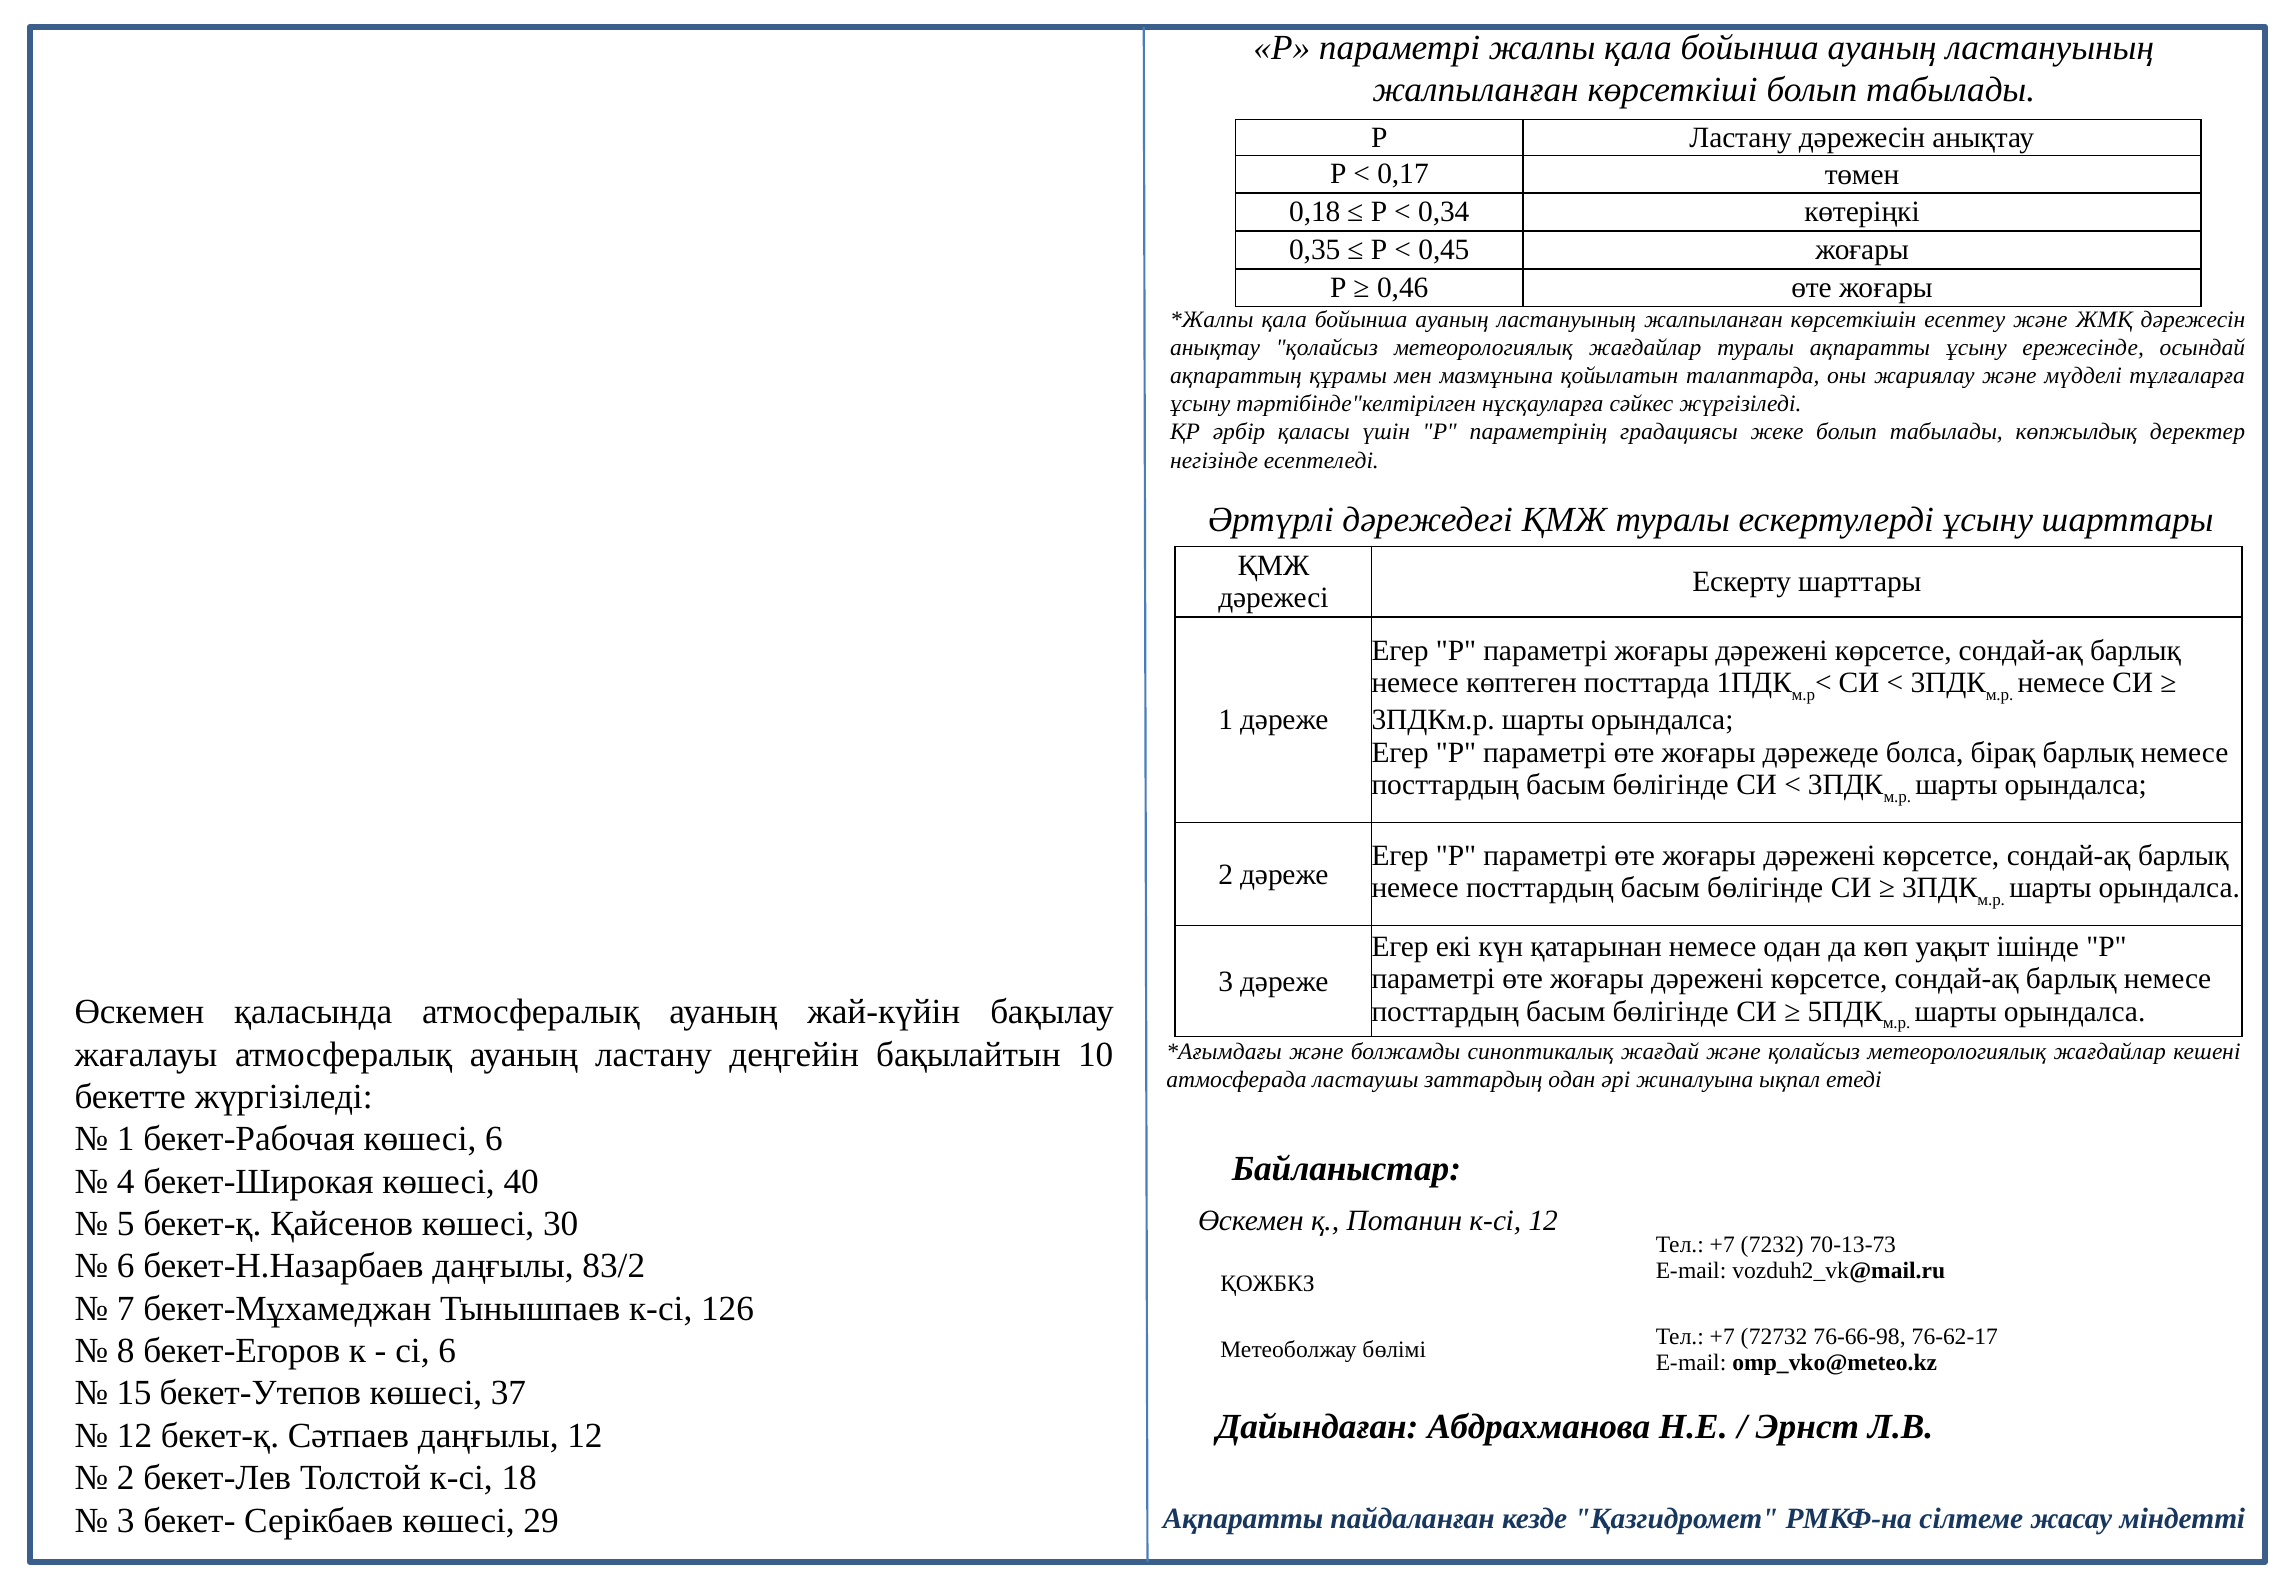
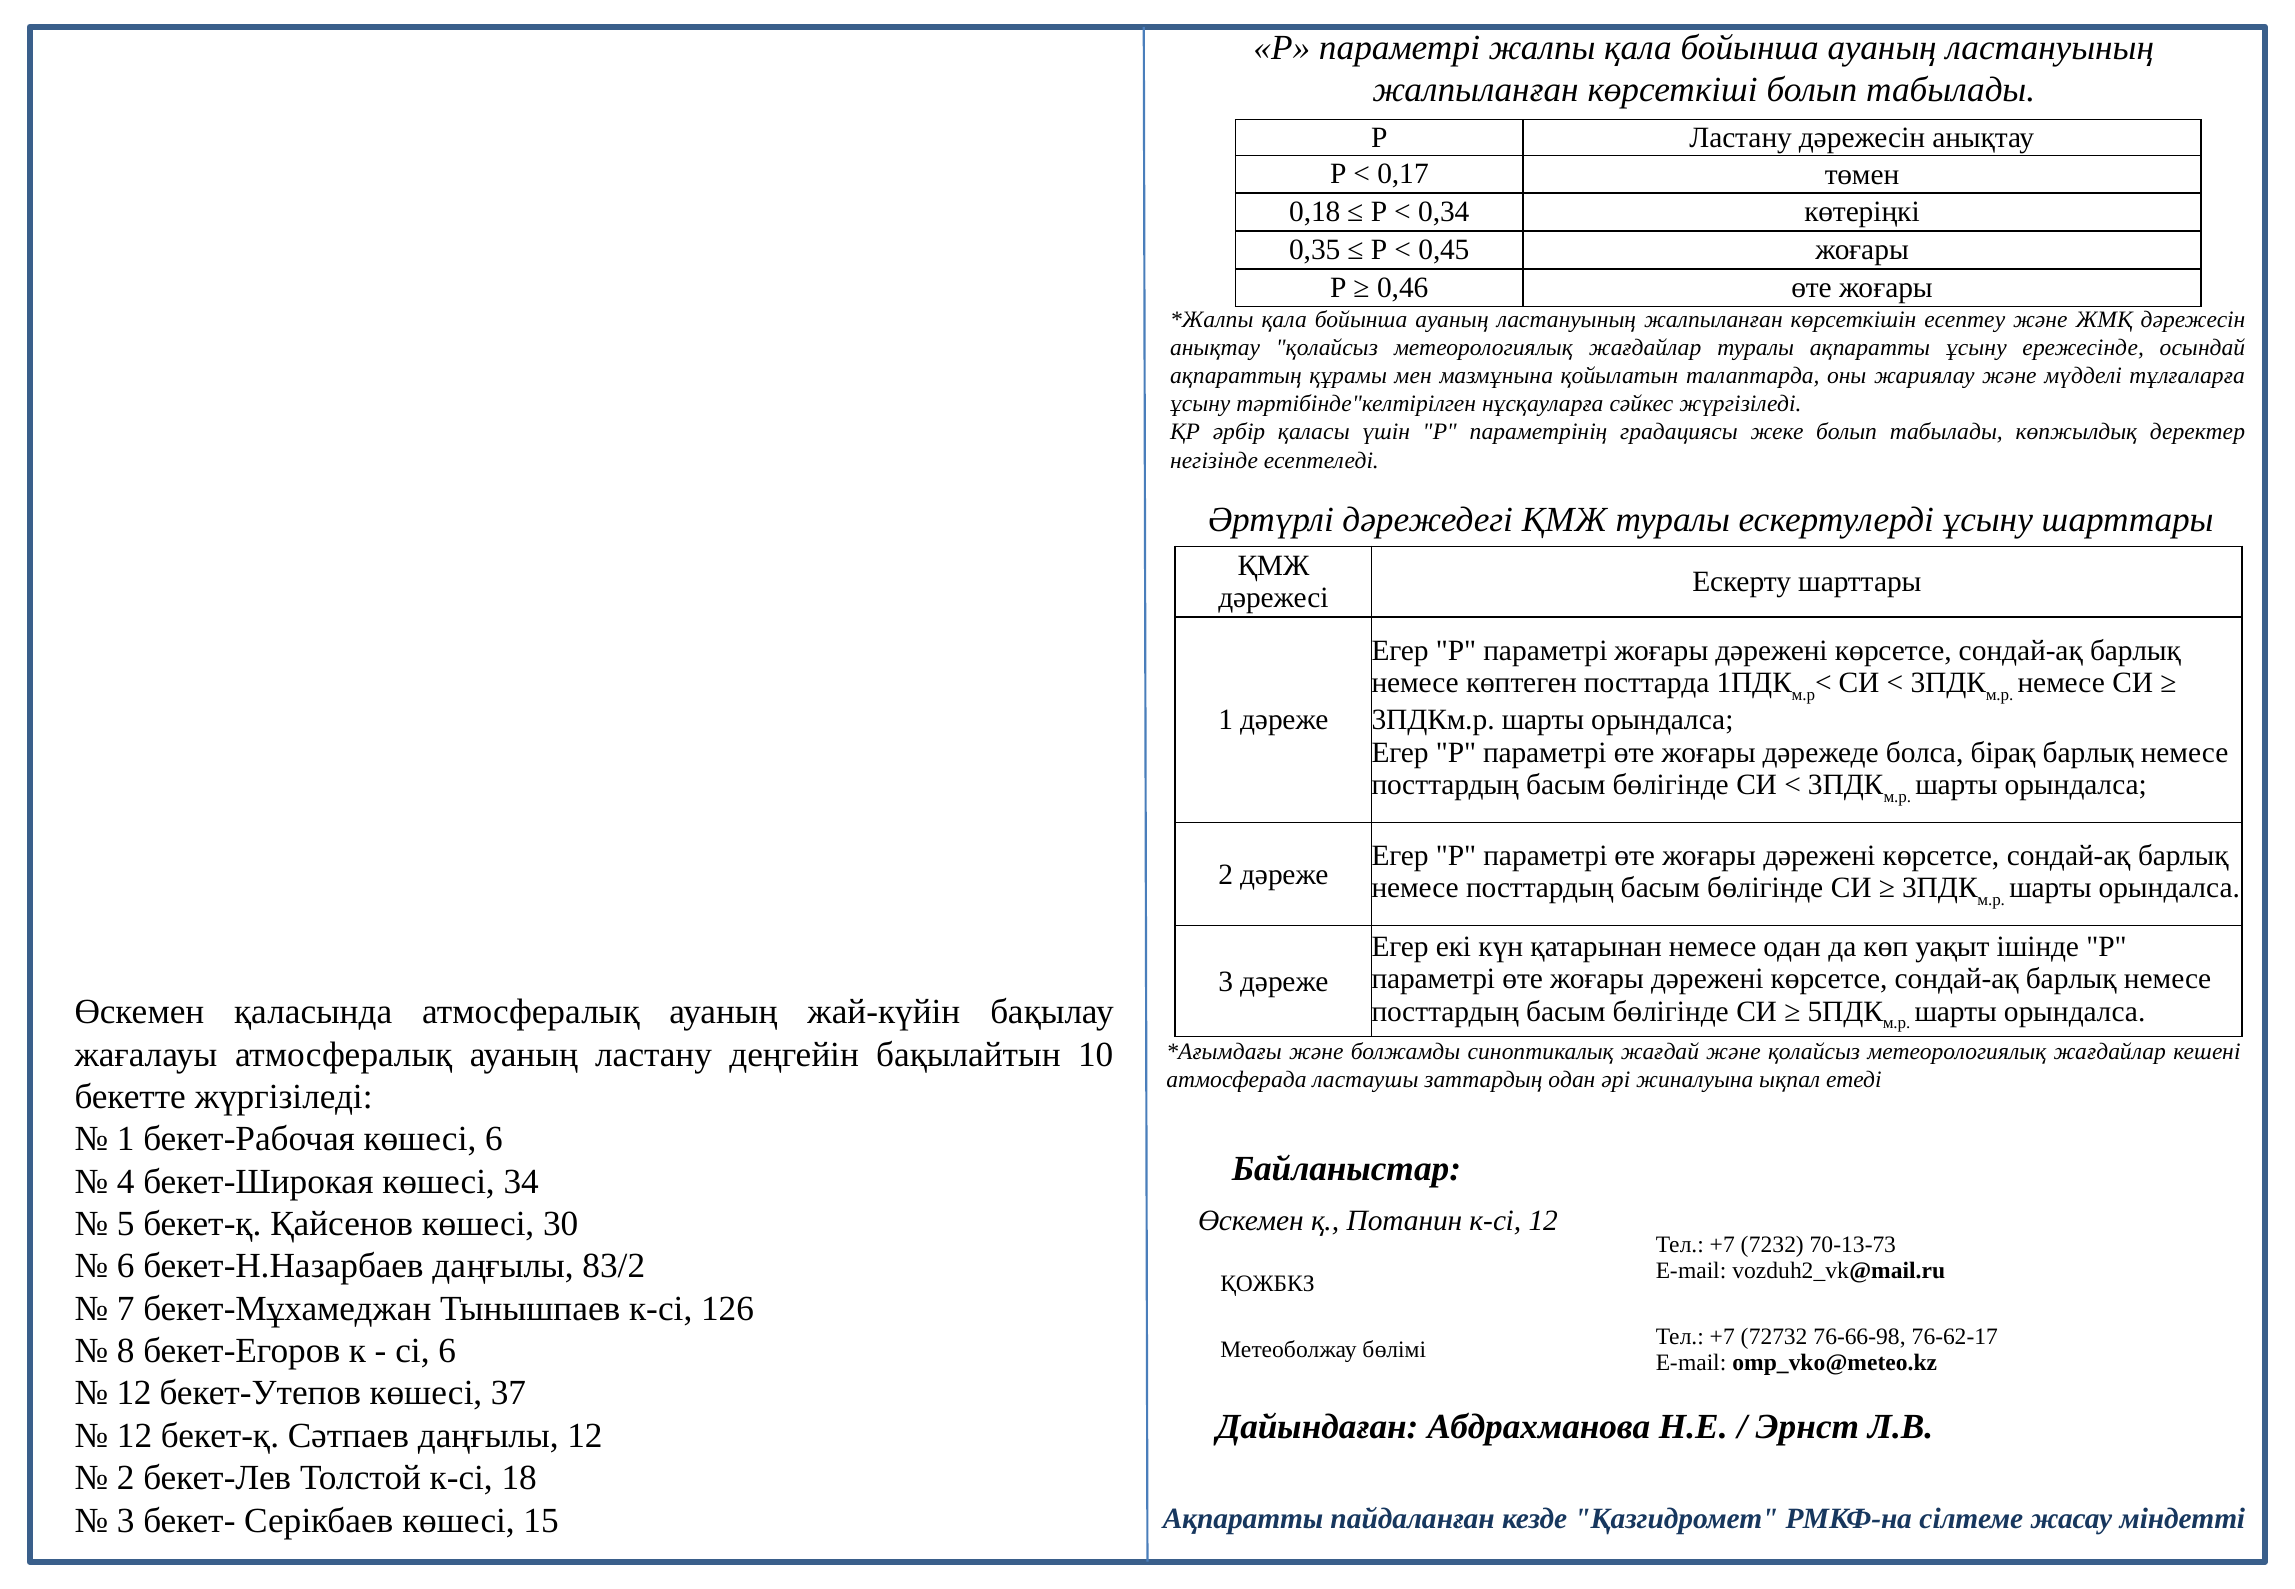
40: 40 -> 34 (521, 1181)
15: 15 -> 12 (134, 1393)
29: 29 -> 15 (541, 1520)
